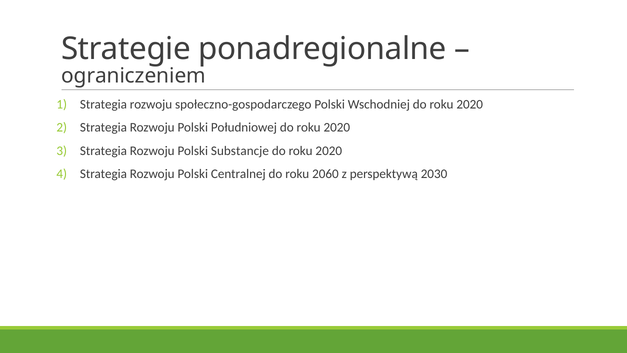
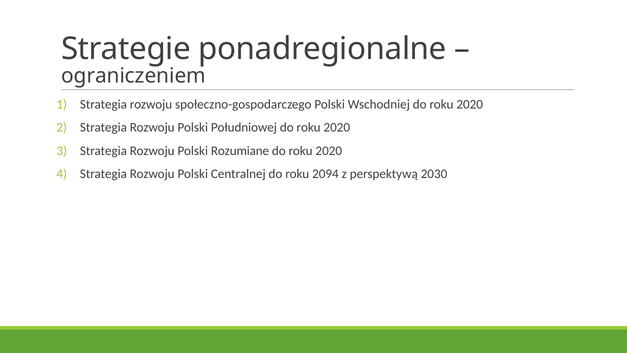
Substancje: Substancje -> Rozumiane (240, 151)
2060: 2060 -> 2094 (325, 174)
